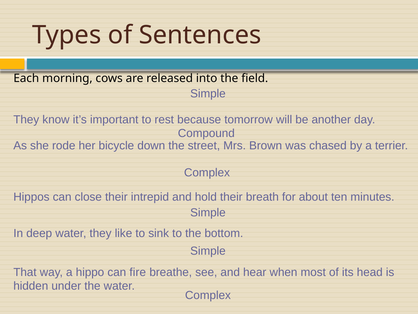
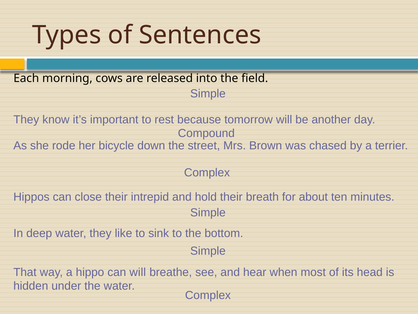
can fire: fire -> will (138, 272)
